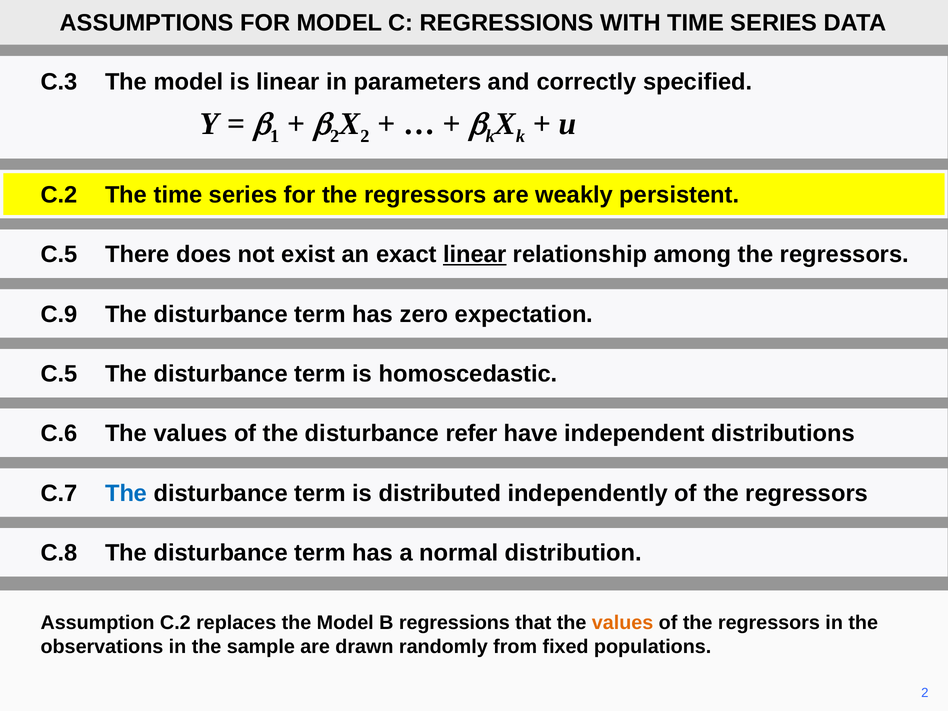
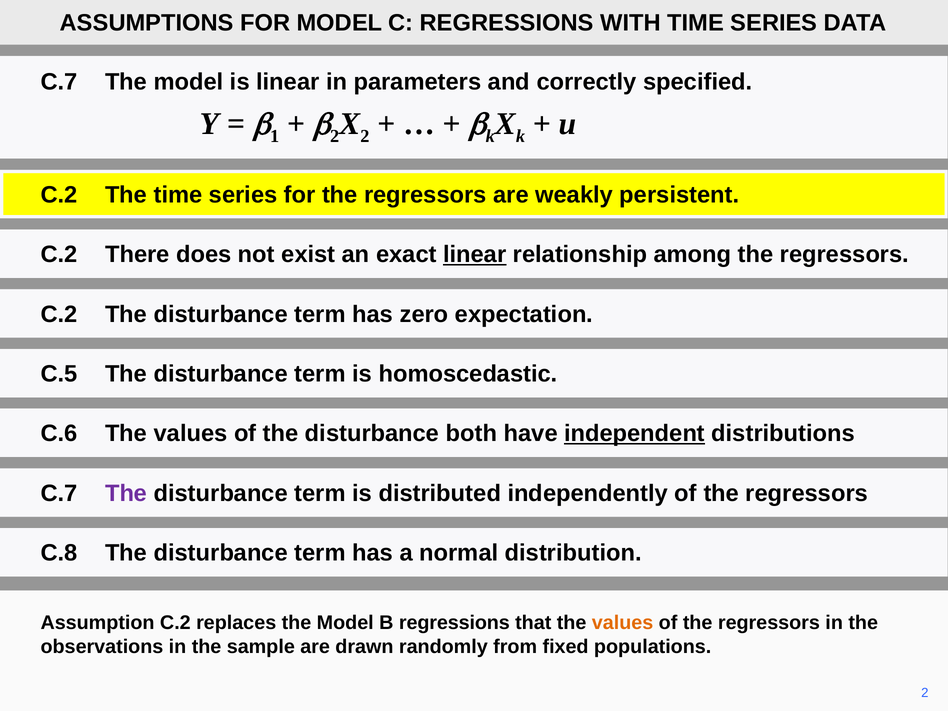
C.3: C.3 -> C.7 (59, 82)
C.5: C.5 -> C.2 (59, 255)
C.9: C.9 -> C.2 (59, 314)
refer: refer -> both (471, 434)
independent underline: none -> present (635, 434)
The colour: blue -> purple (126, 493)
